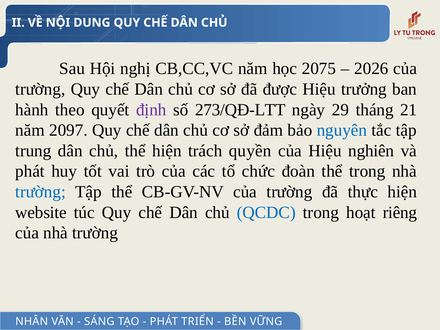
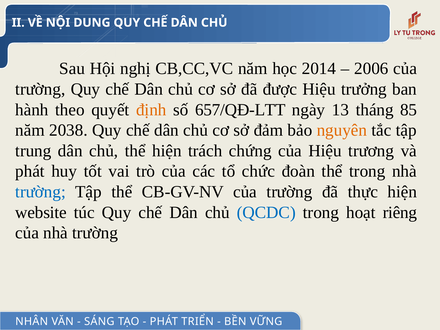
2075: 2075 -> 2014 (319, 69)
2026: 2026 -> 2006 (371, 69)
định colour: purple -> orange (151, 110)
273/QĐ-LTT: 273/QĐ-LTT -> 657/QĐ-LTT (240, 110)
29: 29 -> 13 (340, 110)
21: 21 -> 85 (409, 110)
2097: 2097 -> 2038 (68, 130)
nguyên colour: blue -> orange (342, 130)
quyền: quyền -> chứng (250, 151)
nghiên: nghiên -> trương (371, 151)
